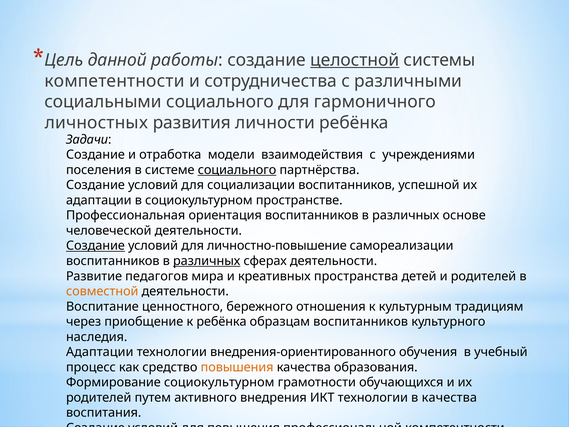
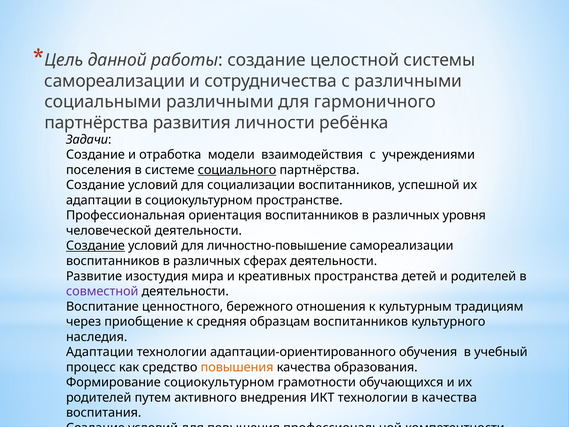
целостной underline: present -> none (355, 60)
компетентности: компетентности -> самореализации (115, 81)
социальными социального: социального -> различными (220, 102)
личностных: личностных -> партнёрства (96, 123)
основе: основе -> уровня (464, 215)
различных underline: present -> none (207, 261)
педагогов: педагогов -> изостудия (157, 276)
совместной colour: orange -> purple (102, 291)
к ребёнка: ребёнка -> средняя (222, 322)
внедрения-ориентированного: внедрения-ориентированного -> адаптации-ориентированного (303, 352)
